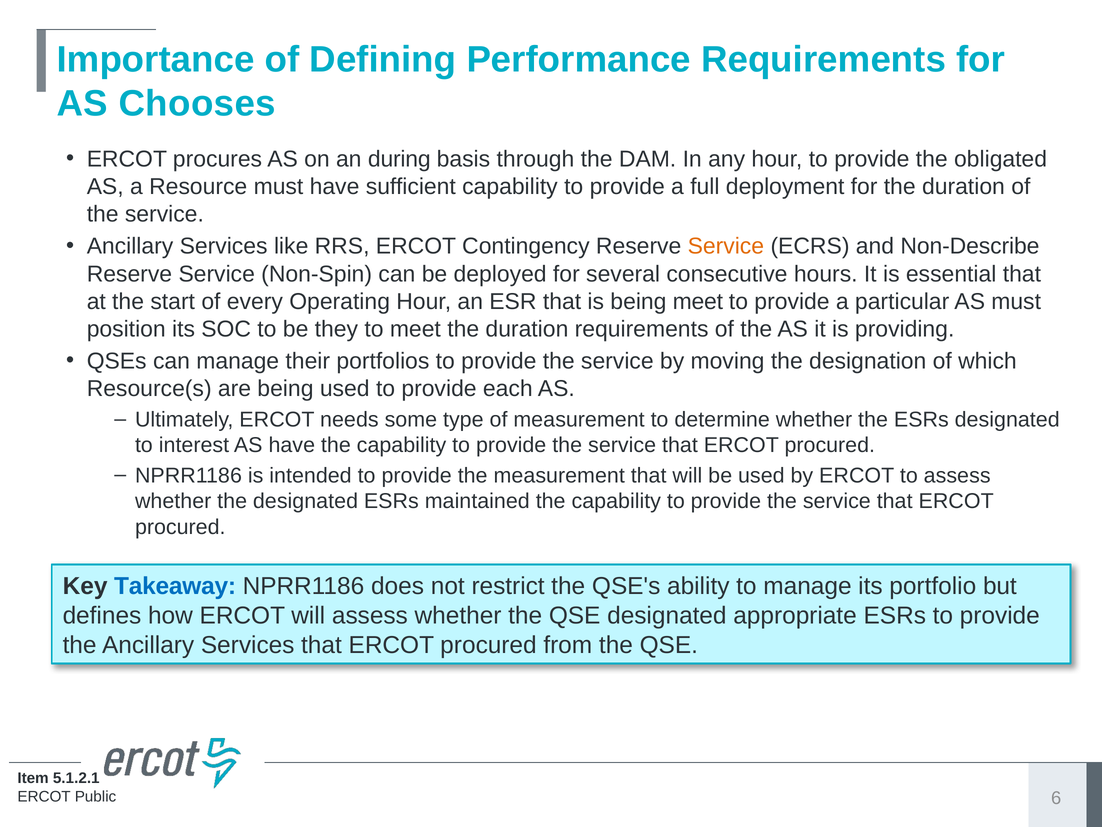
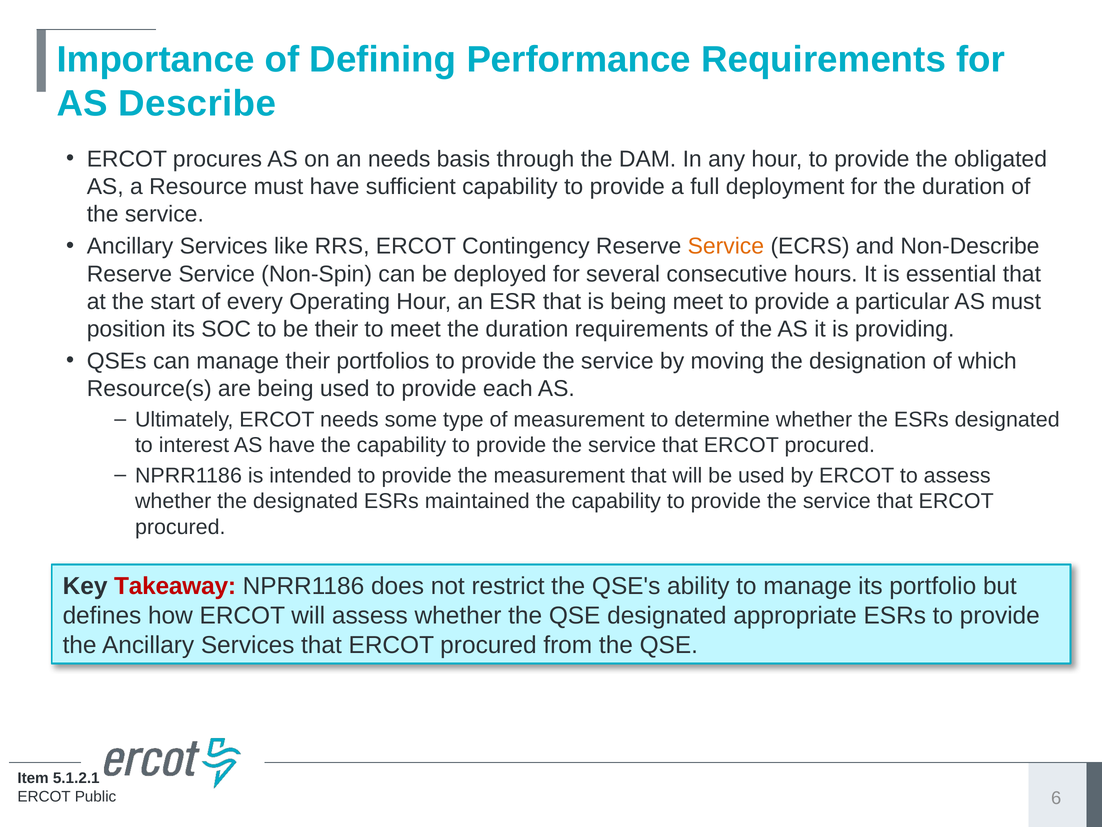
Chooses: Chooses -> Describe (197, 103)
an during: during -> needs (399, 159)
be they: they -> their (337, 329)
Takeaway colour: blue -> red (175, 586)
